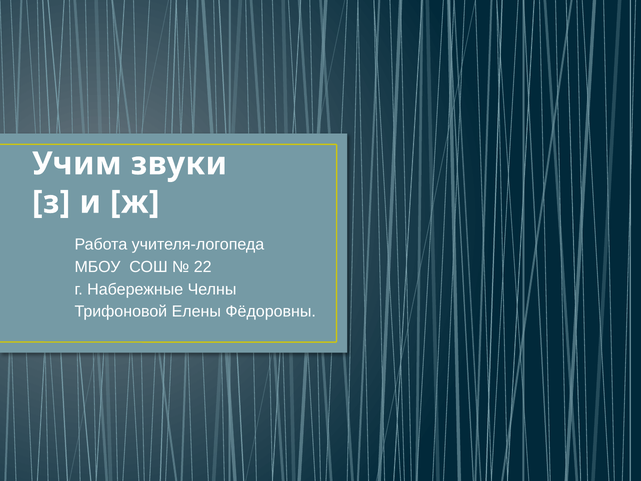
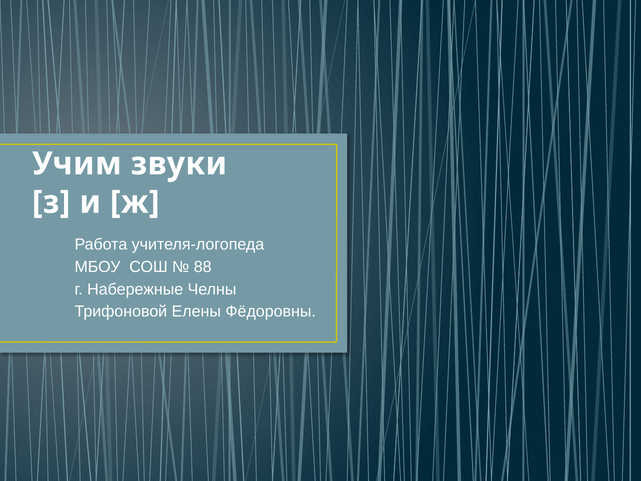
22: 22 -> 88 (203, 267)
